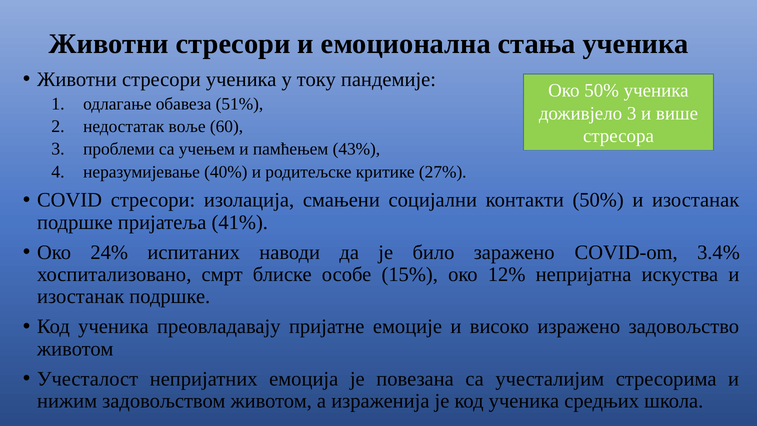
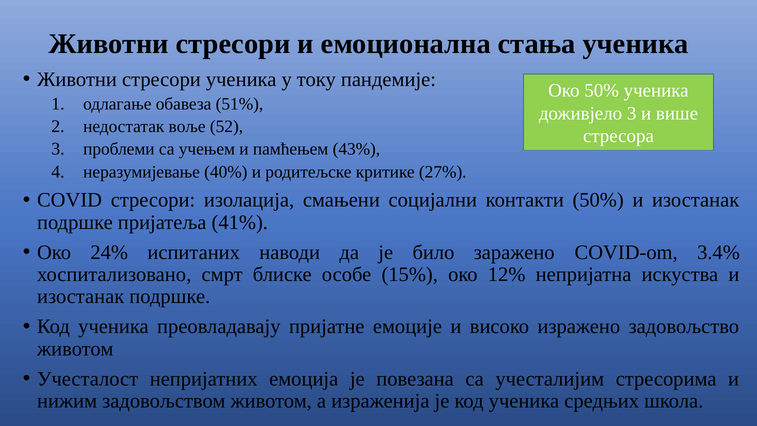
60: 60 -> 52 (227, 126)
